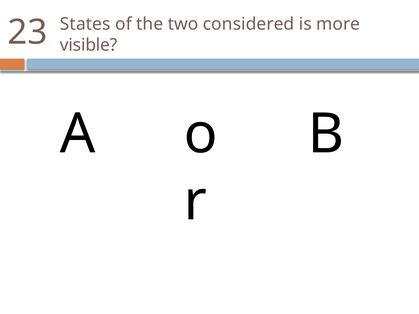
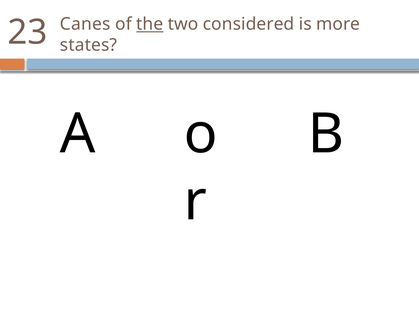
States: States -> Canes (85, 24)
the underline: none -> present (150, 24)
visible: visible -> states (89, 45)
